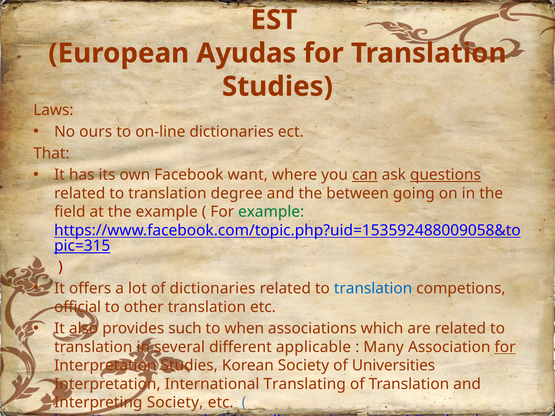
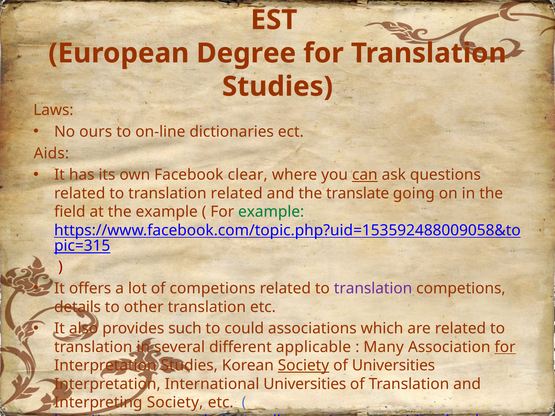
Ayudas: Ayudas -> Degree (246, 53)
That: That -> Aids (51, 153)
want: want -> clear (248, 175)
questions underline: present -> none (445, 175)
translation degree: degree -> related (237, 194)
between: between -> translate (358, 194)
of dictionaries: dictionaries -> competions (213, 289)
translation colour: blue -> purple (373, 289)
official: official -> details (78, 307)
when: when -> could (244, 329)
Society underline: none -> present (303, 366)
International Translating: Translating -> Universities (305, 384)
